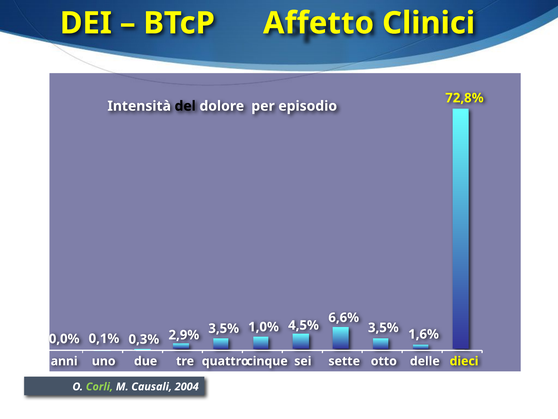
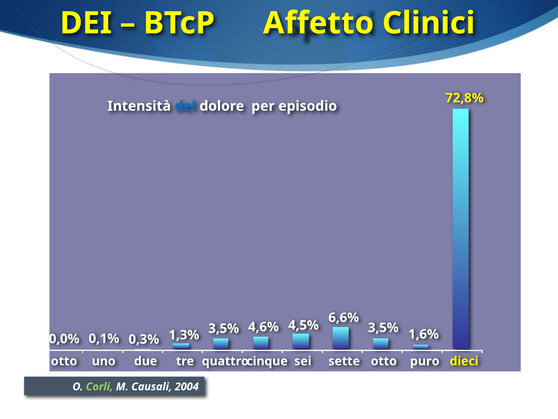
del colour: black -> blue (185, 106)
2,9%: 2,9% -> 1,3% (184, 335)
1,0%: 1,0% -> 4,6% (264, 327)
anni: anni -> otto (64, 361)
delle: delle -> puro (425, 361)
